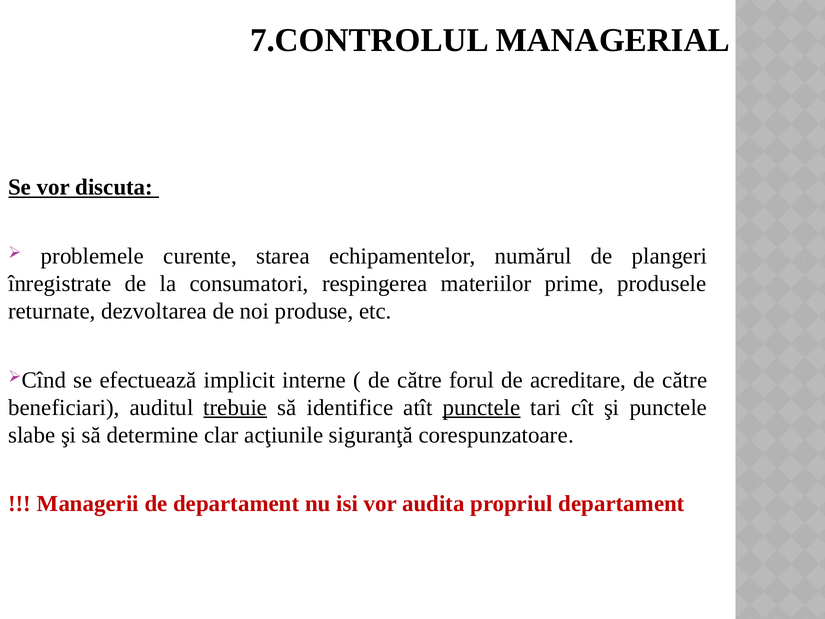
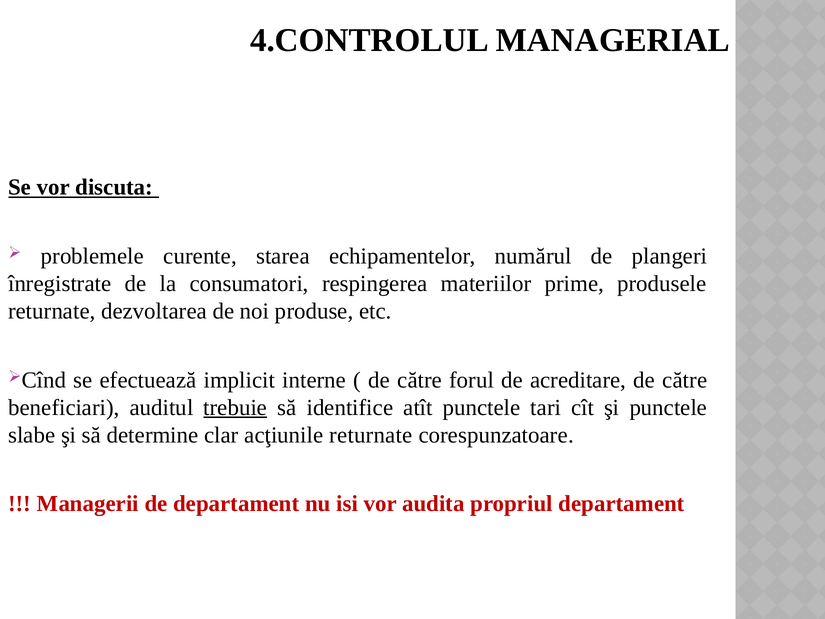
7.CONTROLUL: 7.CONTROLUL -> 4.CONTROLUL (370, 40)
punctele underline: present -> none (482, 407)
acţiunile siguranţă: siguranţă -> returnate (371, 435)
